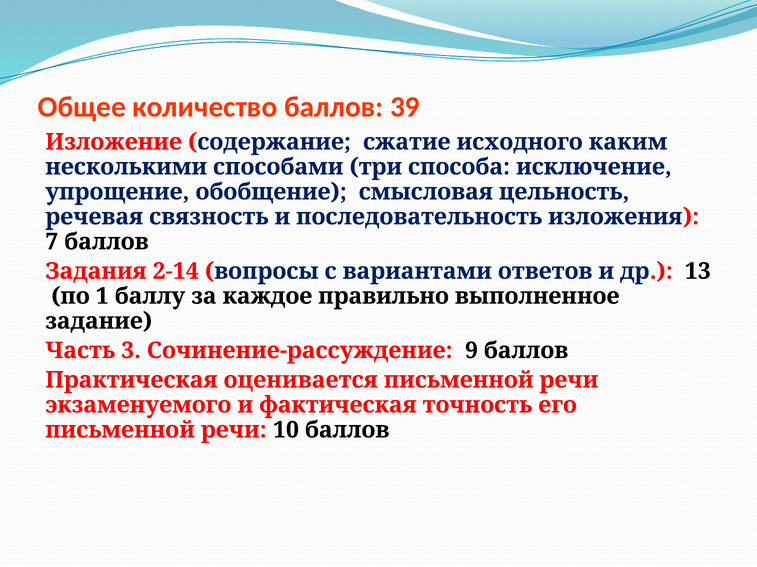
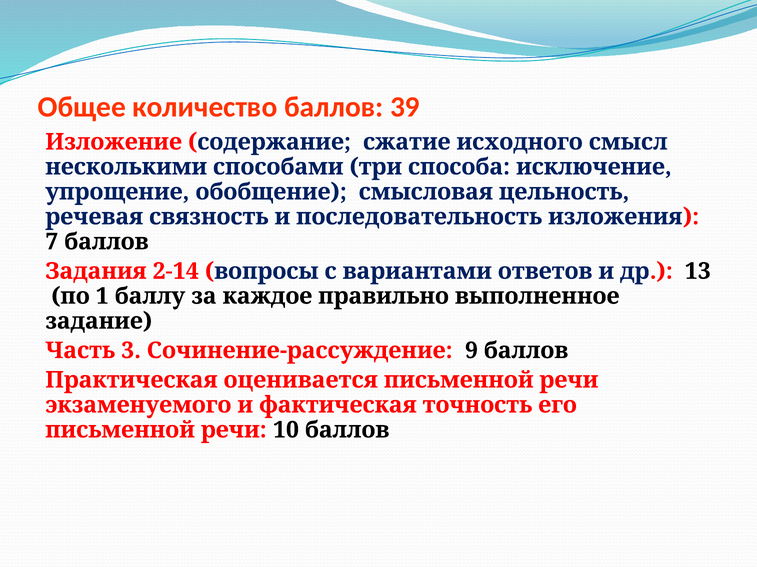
каким: каким -> смысл (628, 142)
